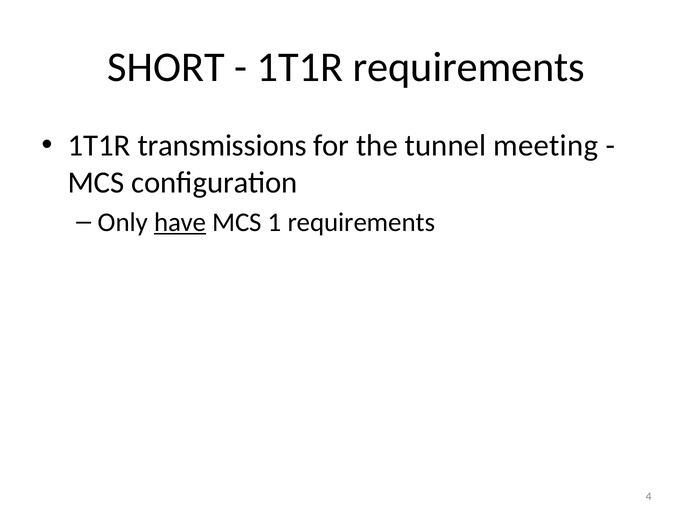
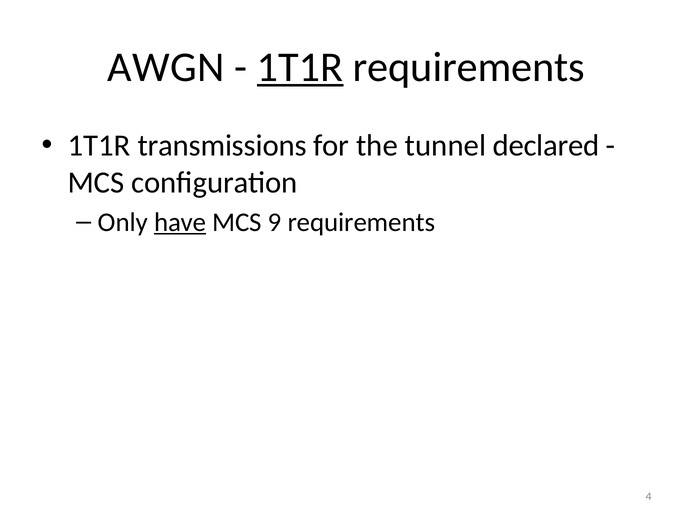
SHORT: SHORT -> AWGN (166, 67)
1T1R underline: none -> present (300, 67)
meeting: meeting -> declared (546, 145)
1: 1 -> 9 (275, 222)
